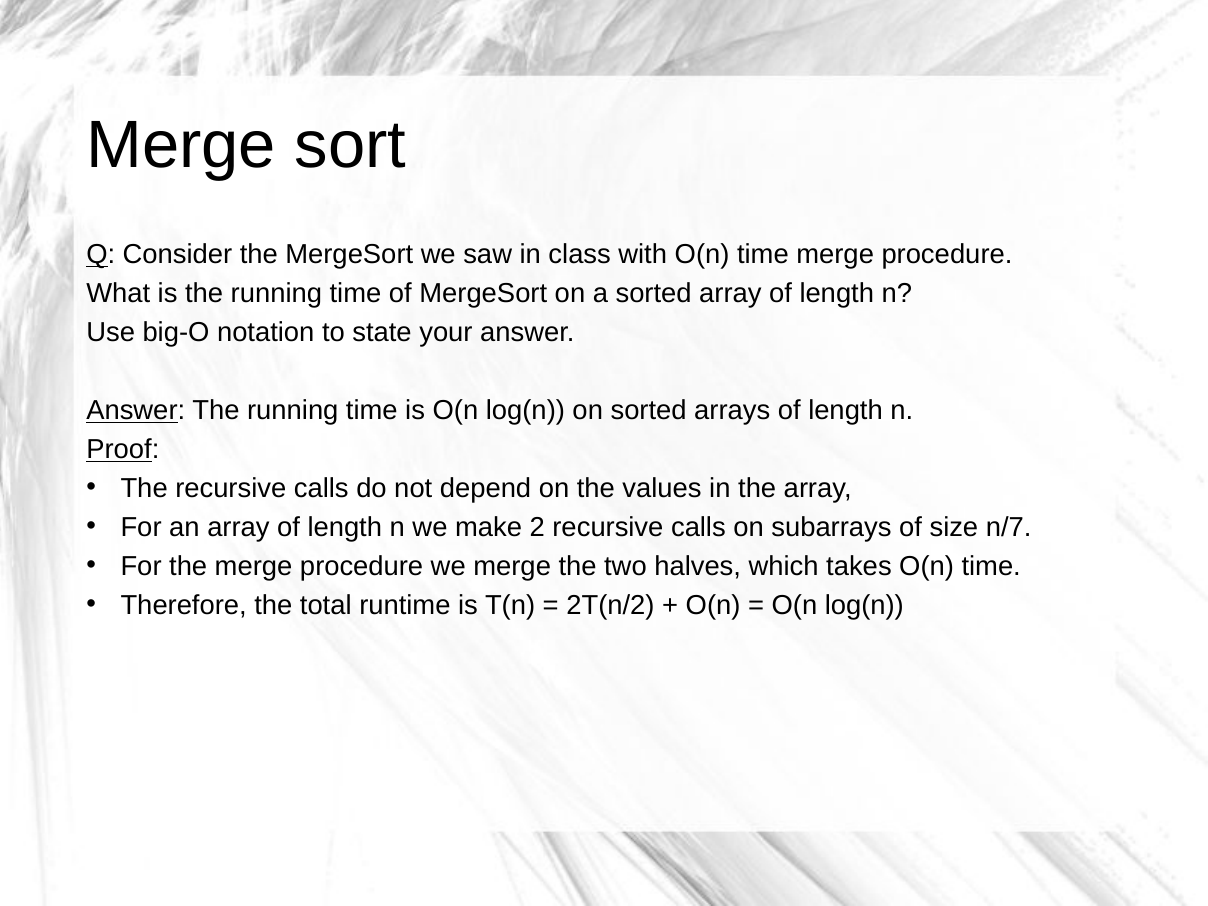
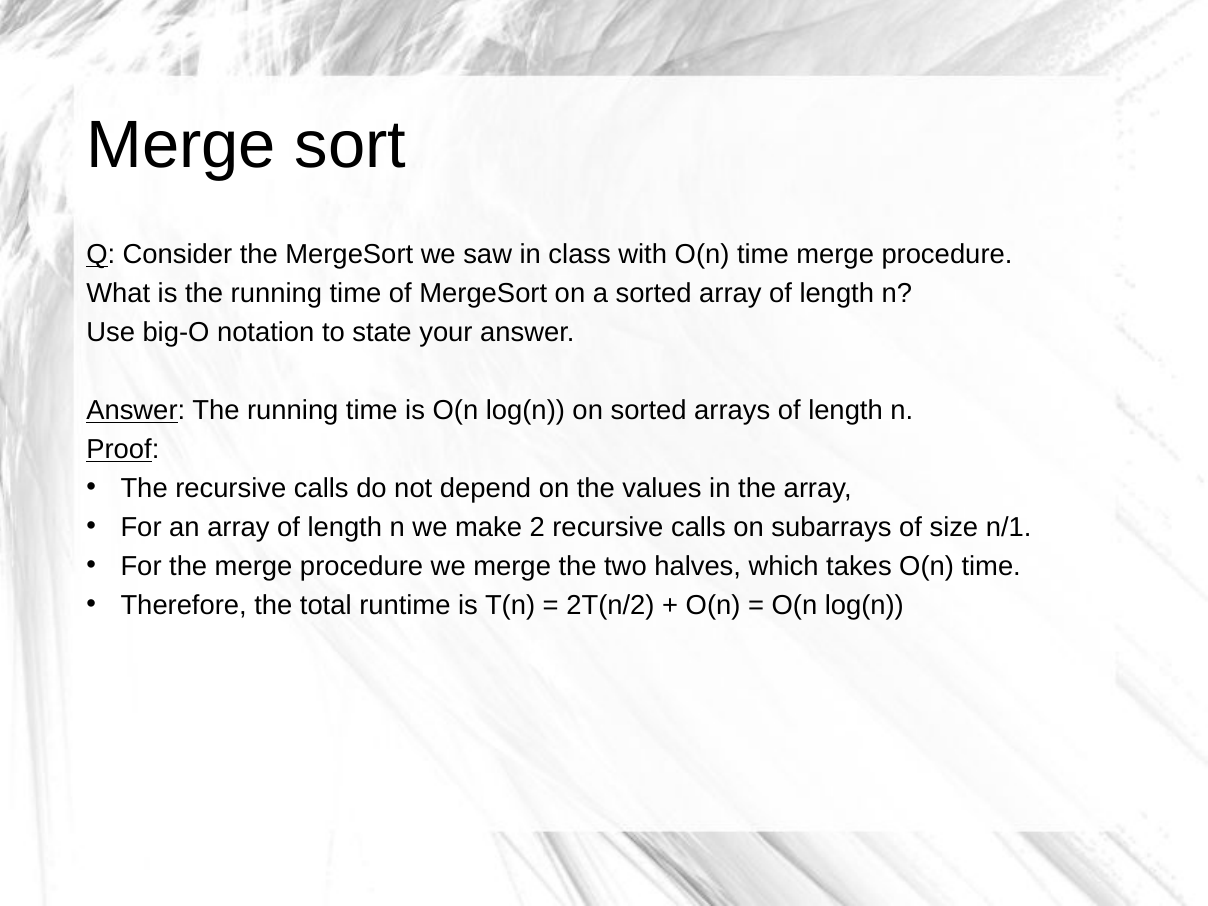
n/7: n/7 -> n/1 (1009, 527)
